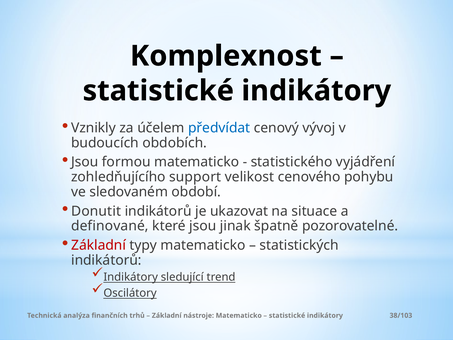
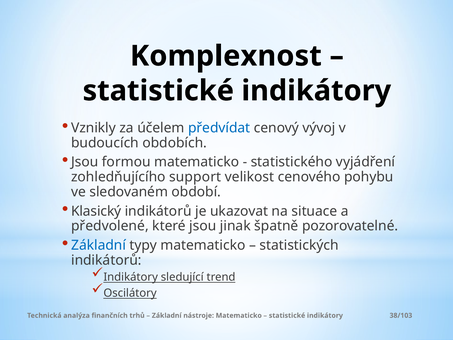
Donutit: Donutit -> Klasický (96, 211)
definované: definované -> předvolené (110, 226)
Základní colour: red -> blue (99, 245)
